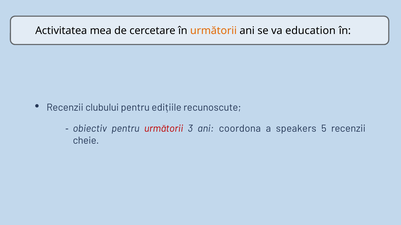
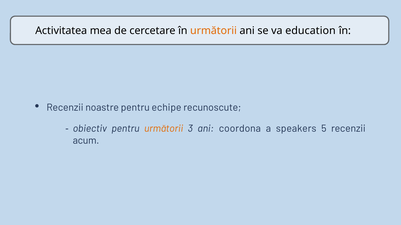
clubului: clubului -> noastre (102, 108)
edițiile: edițiile -> echipe (167, 108)
următorii colour: red -> orange (164, 129)
cheie: cheie -> acum (86, 141)
